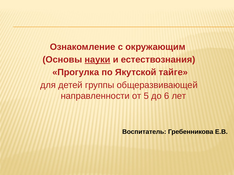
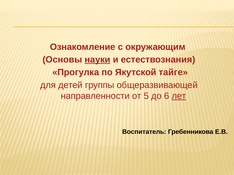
лет underline: none -> present (179, 96)
